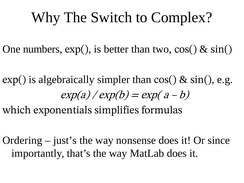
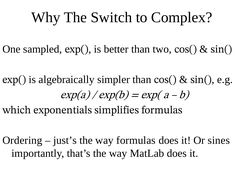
numbers: numbers -> sampled (43, 49)
way nonsense: nonsense -> formulas (136, 140)
since: since -> sines (219, 140)
